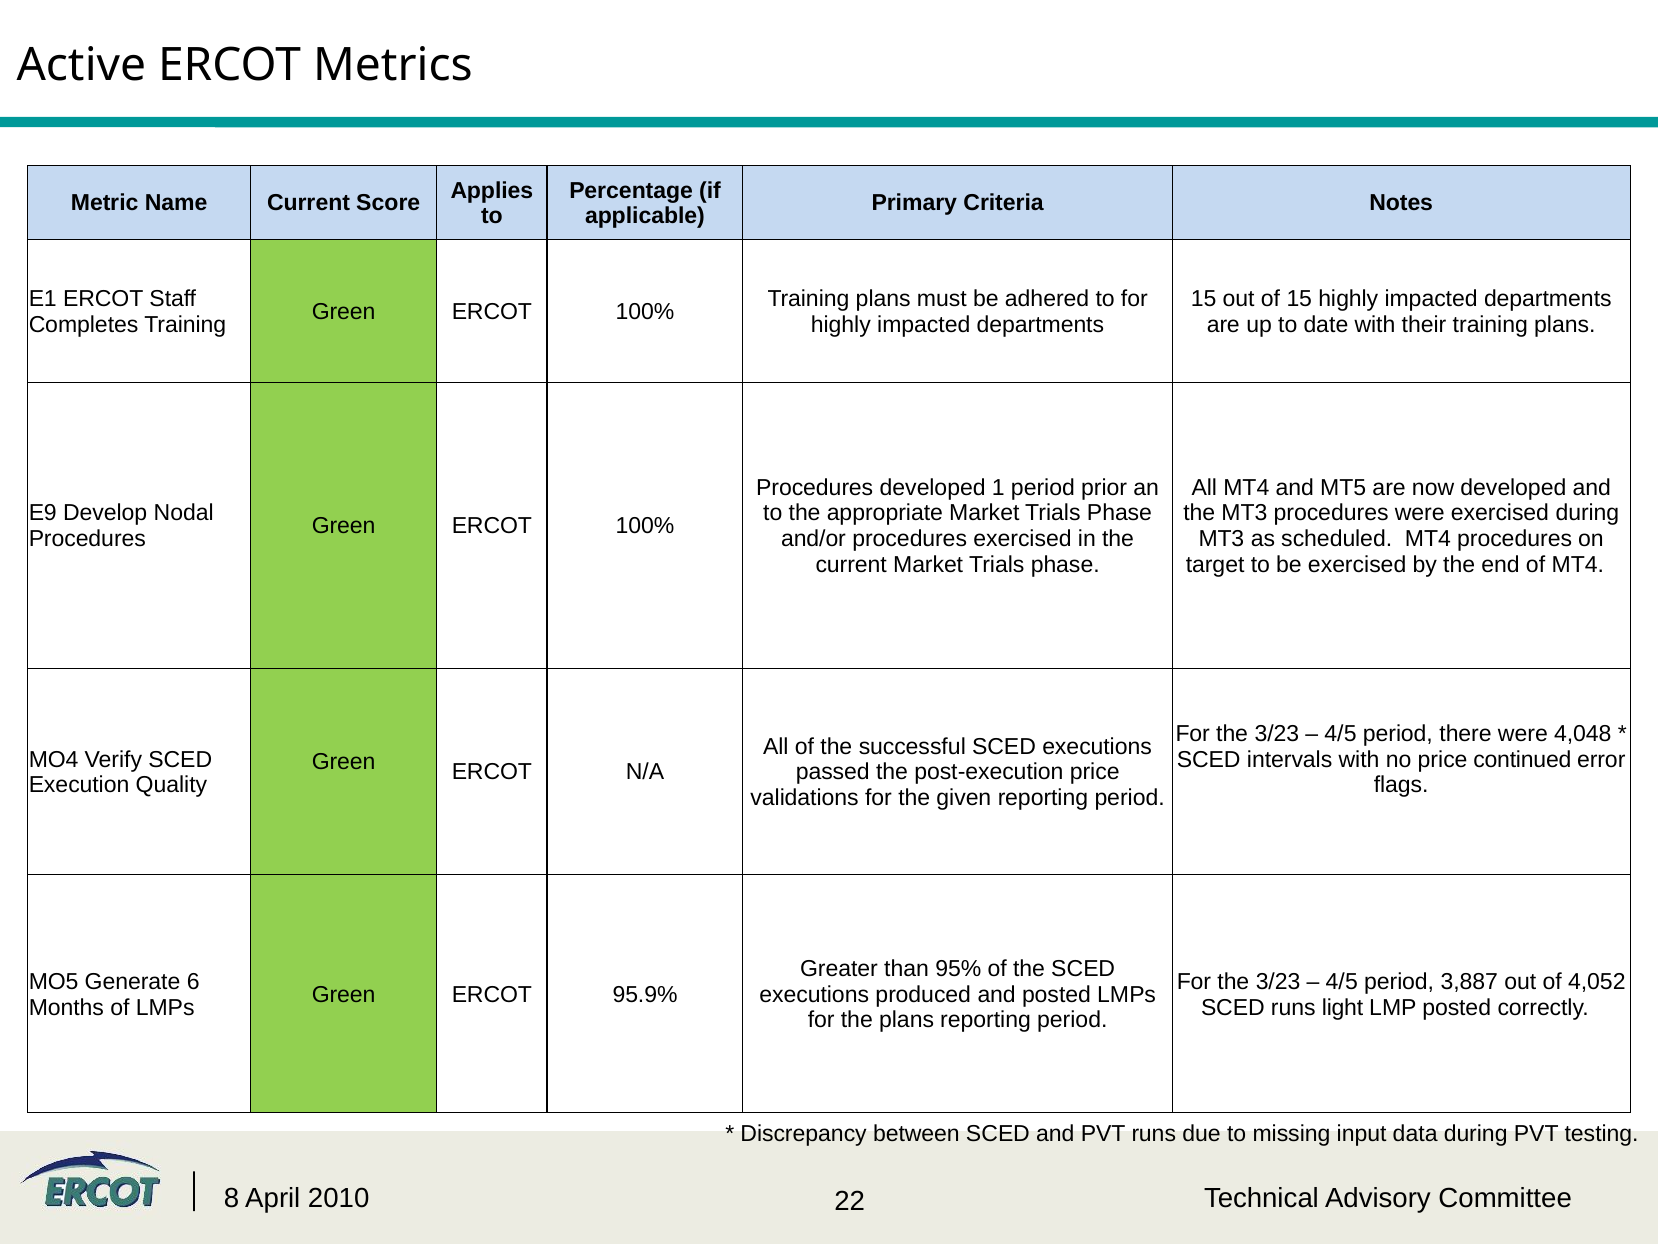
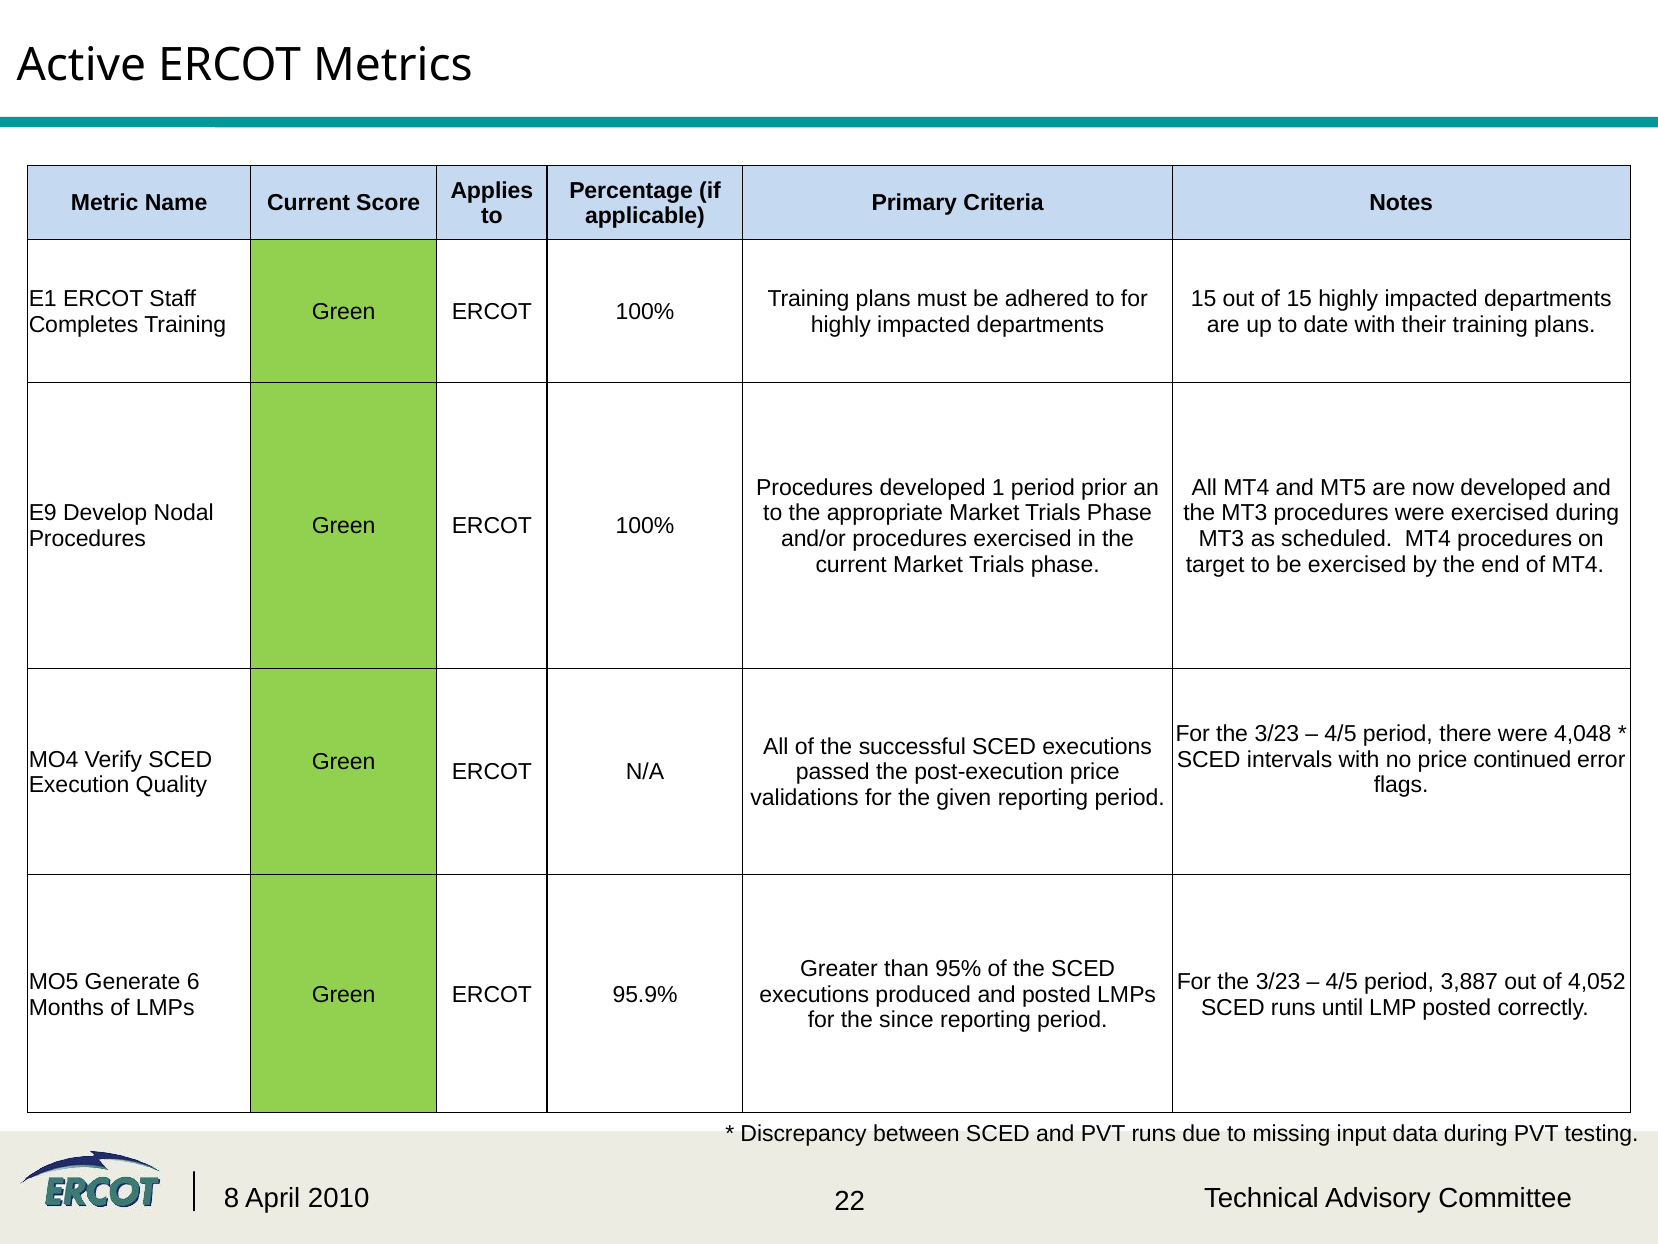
light: light -> until (1343, 1007)
the plans: plans -> since (906, 1020)
